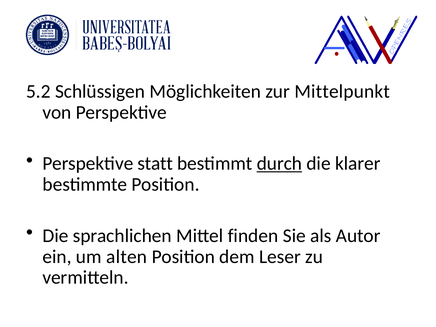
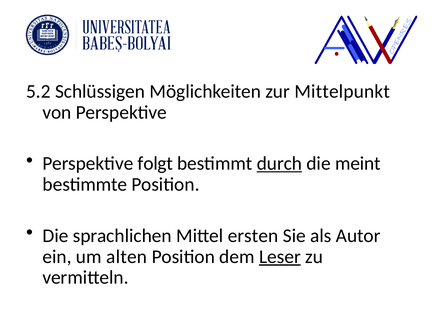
statt: statt -> folgt (155, 164)
klarer: klarer -> meint (358, 164)
finden: finden -> ersten (253, 236)
Leser underline: none -> present (280, 257)
